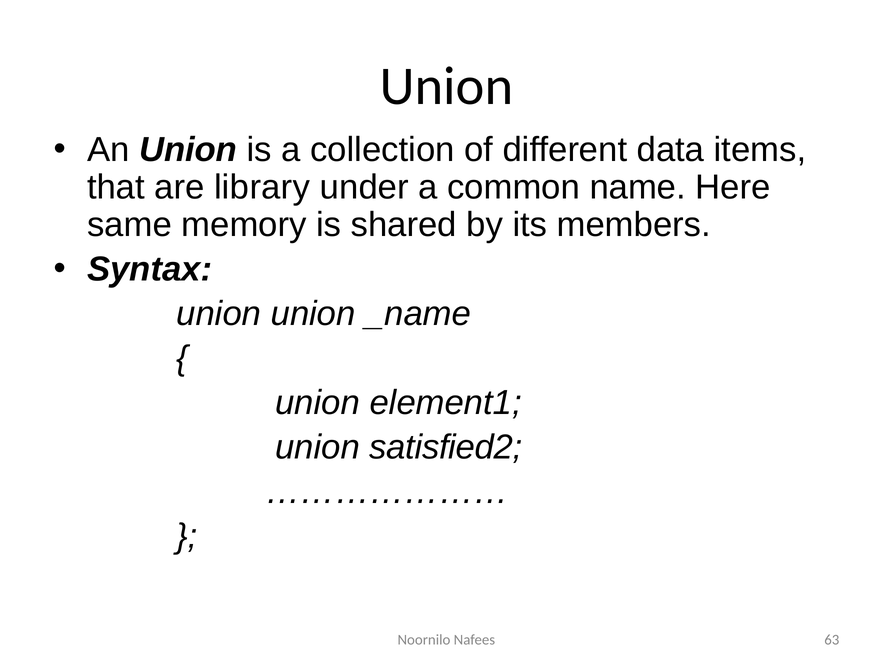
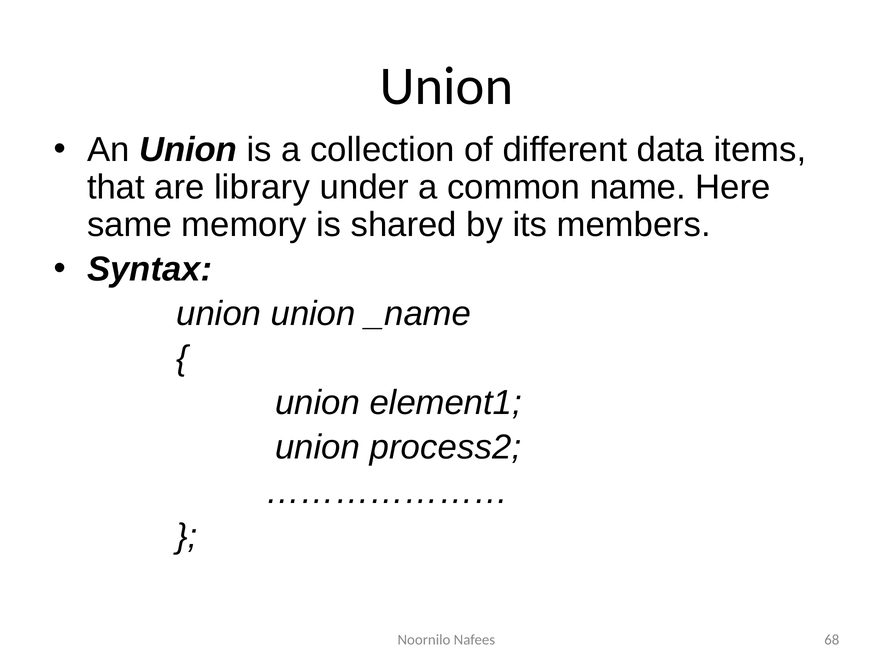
satisfied2: satisfied2 -> process2 (446, 447)
63: 63 -> 68 (832, 639)
